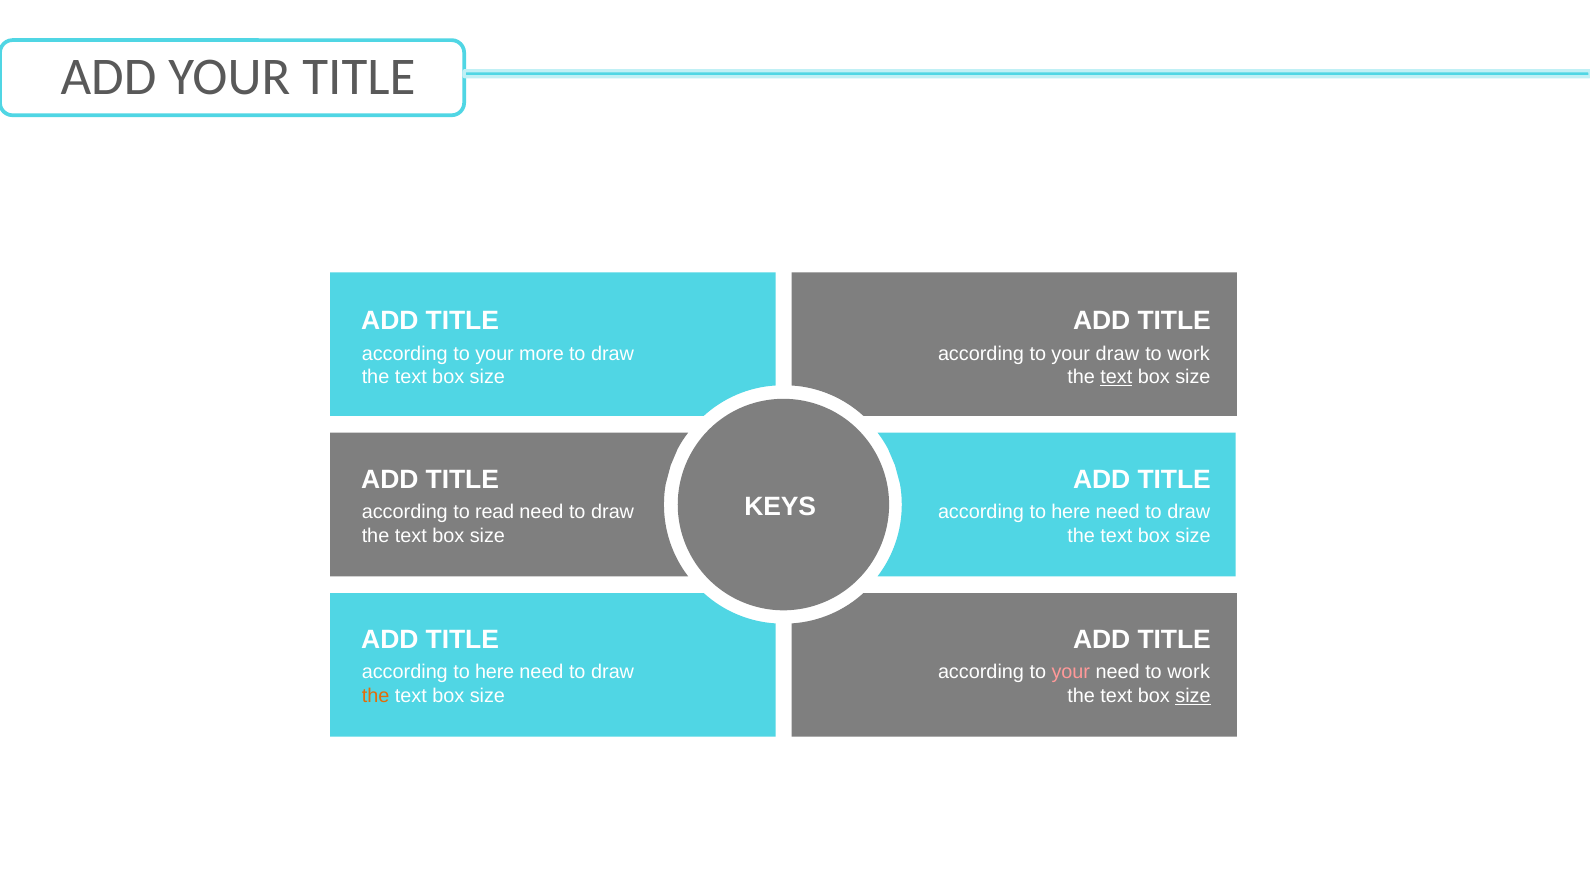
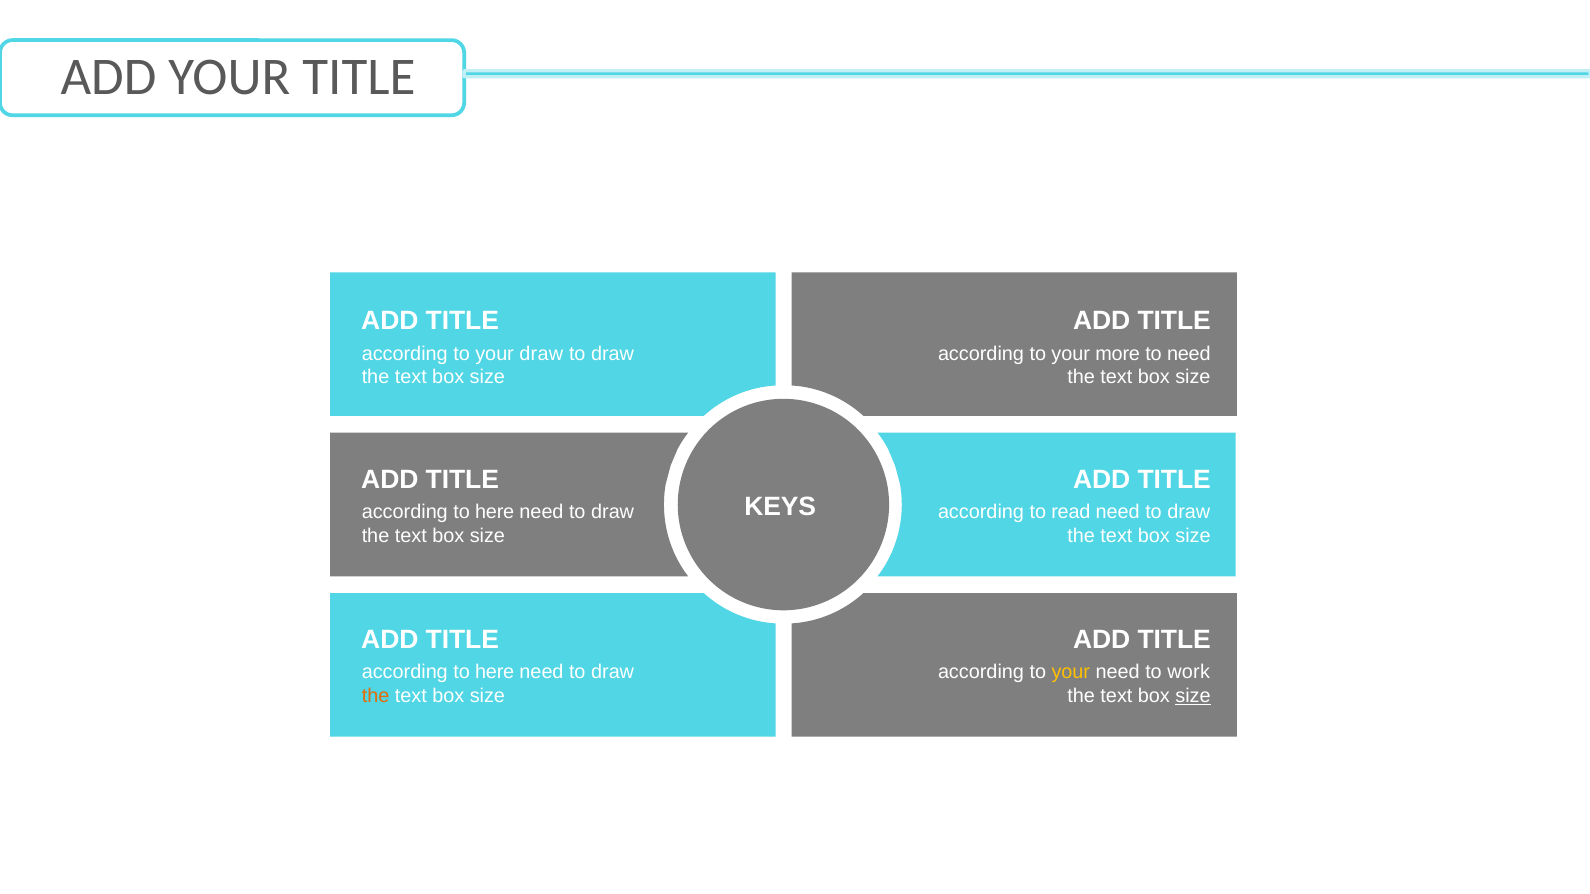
your more: more -> draw (541, 354)
your draw: draw -> more (1118, 354)
work: work -> need (1189, 354)
text underline: present -> none (1116, 377)
read: read -> here (495, 513)
here: here -> read (1071, 513)
your colour: pink -> yellow (1071, 672)
